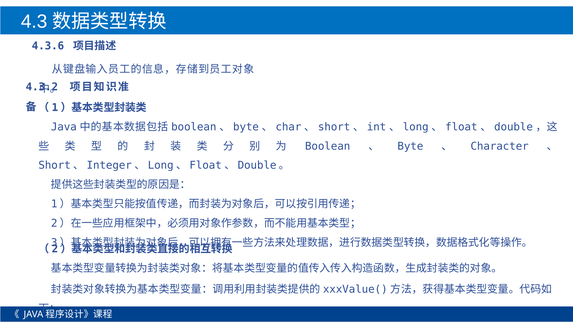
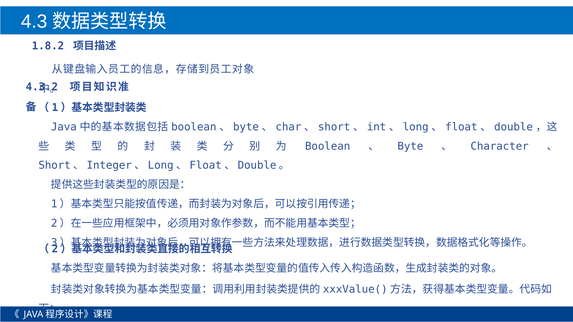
4.3.6: 4.3.6 -> 1.8.2 (48, 46)
